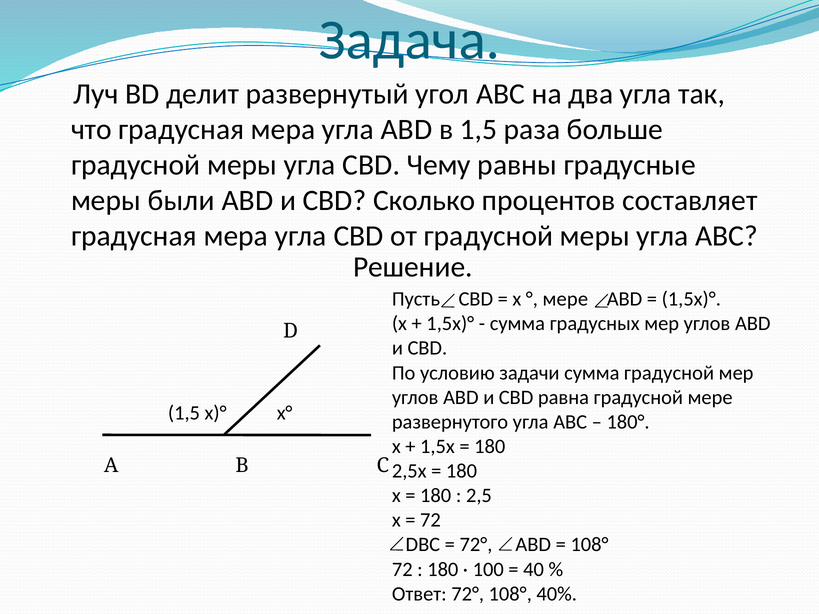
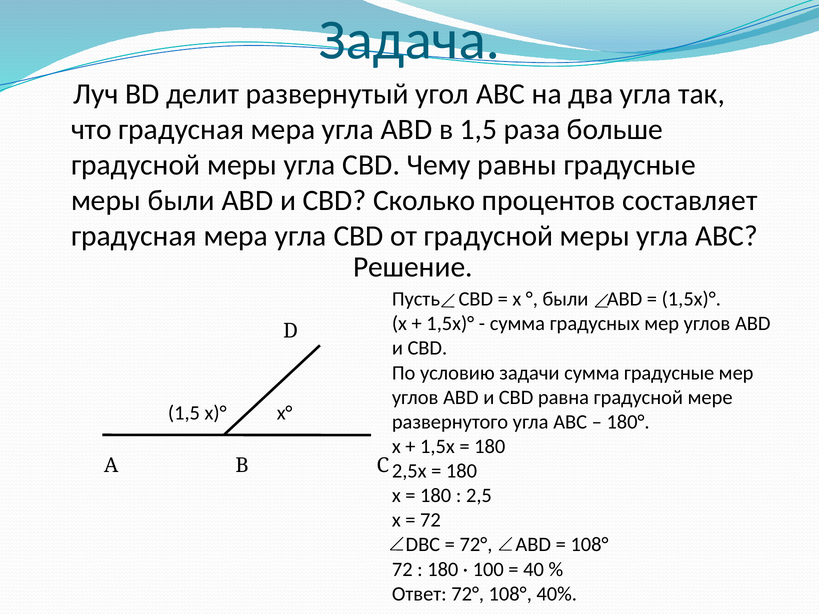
мере: мере -> были (565, 299)
сумма градусной: градусной -> градусные (669, 373)
